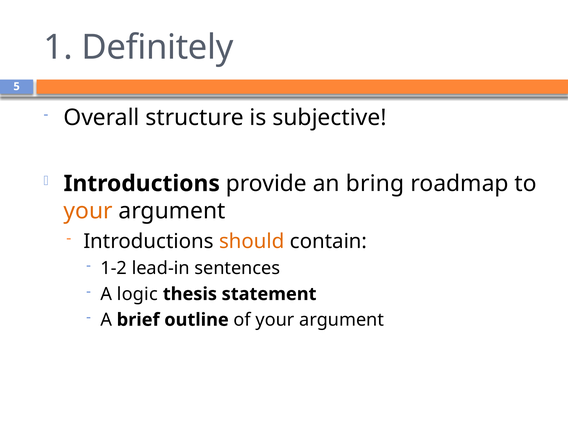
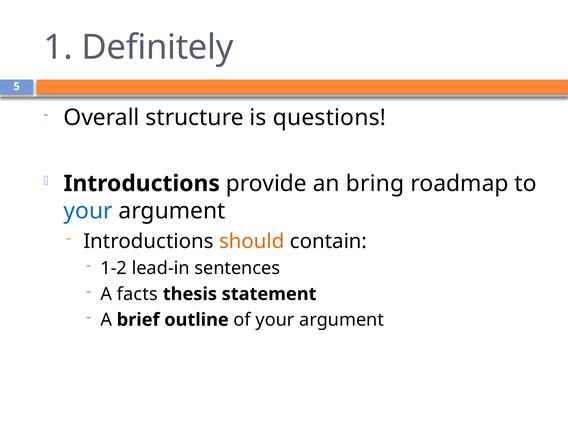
subjective: subjective -> questions (329, 118)
your colour: orange -> blue (88, 211)
logic: logic -> facts (137, 294)
